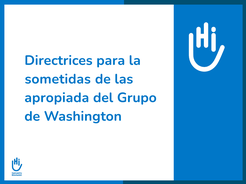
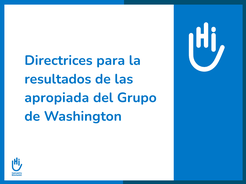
sometidas: sometidas -> resultados (58, 79)
